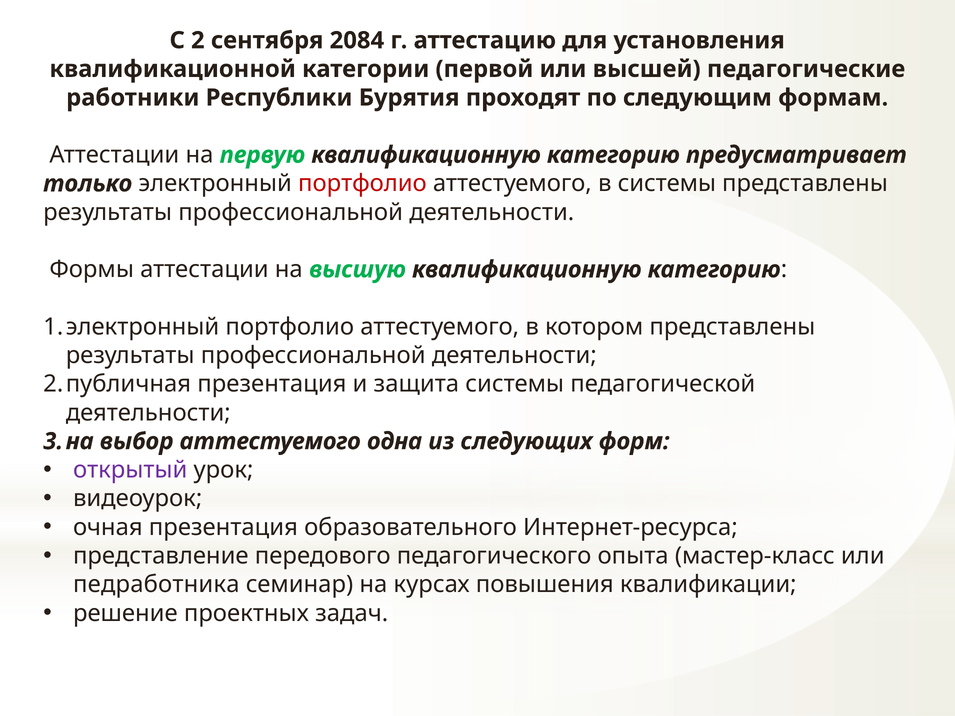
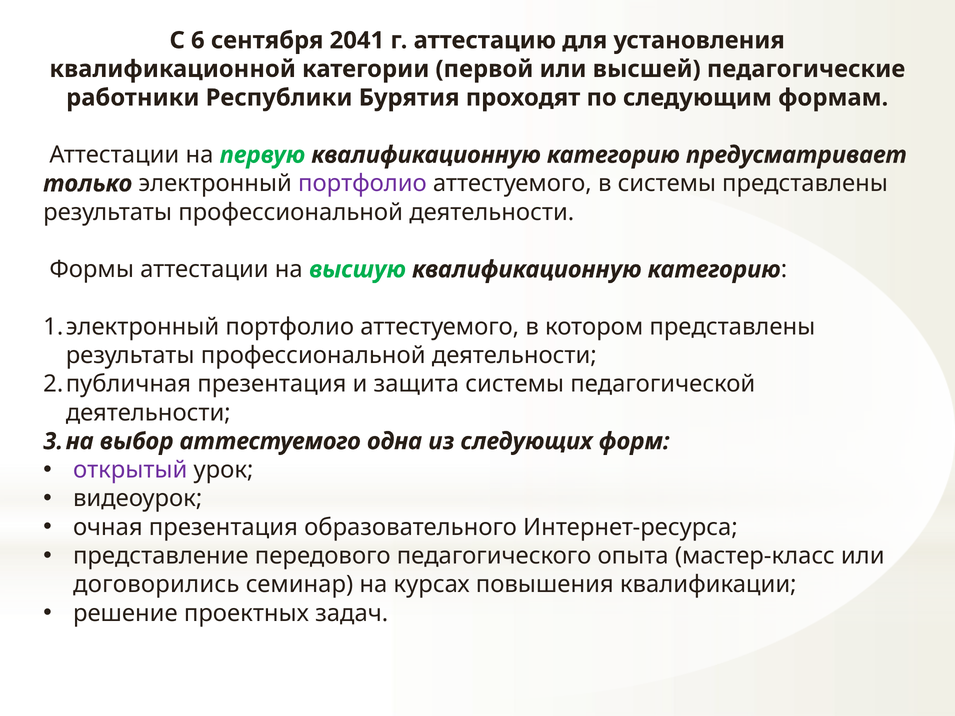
2: 2 -> 6 (198, 40)
2084: 2084 -> 2041 (357, 40)
портфолио colour: red -> purple (362, 184)
педработника: педработника -> договорились (156, 585)
